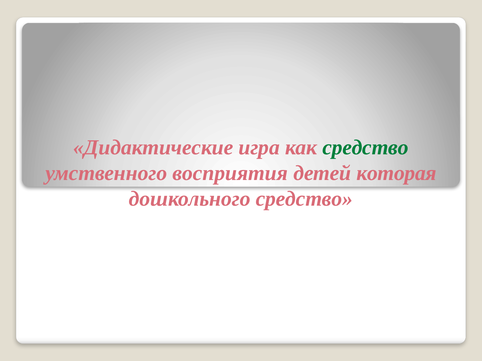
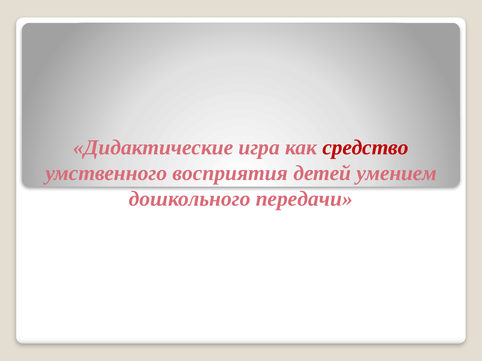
средство colour: green -> red (365, 148)
которая: которая -> умением (397, 173)
дошкольного средство: средство -> передачи (304, 199)
